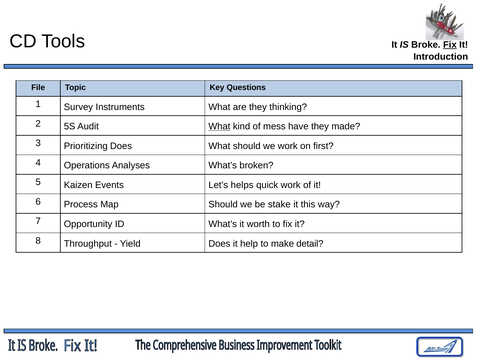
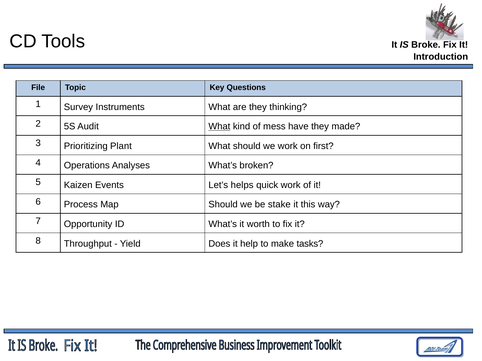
Fix underline: present -> none (450, 45)
Prioritizing Does: Does -> Plant (121, 146)
detail: detail -> tasks (310, 244)
